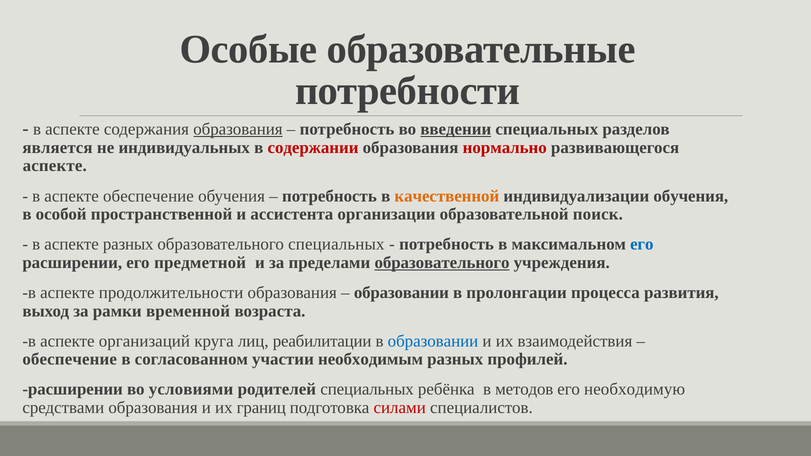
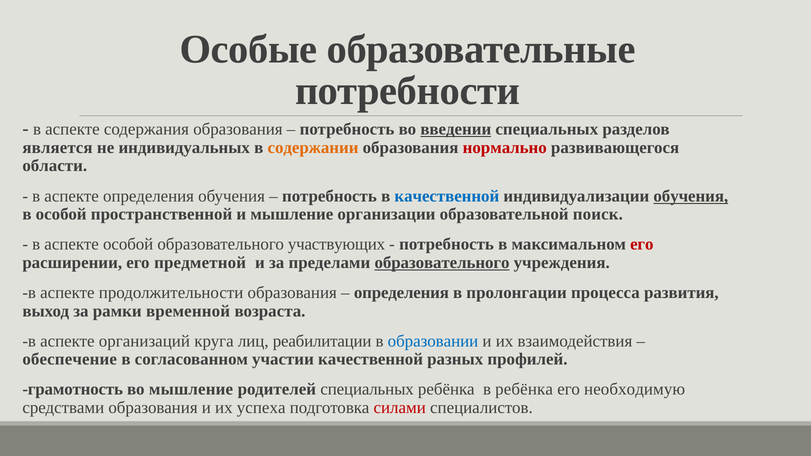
образования underline: present -> none (238, 129)
содержании colour: red -> orange (313, 148)
аспекте: аспекте -> области (55, 166)
аспекте обеспечение: обеспечение -> определения (149, 196)
качественной colour: orange -> blue (447, 196)
обучения underline: none -> present (691, 196)
и ассистента: ассистента -> мышление (292, 214)
аспекте разных: разных -> особой (128, 244)
образовательного специальных: специальных -> участвующих (337, 244)
его colour: blue -> red (642, 244)
образовании: образовании -> определения (401, 293)
участии необходимым: необходимым -> качественной (371, 359)
расширении: расширении -> грамотность (73, 390)
во условиями: условиями -> мышление (191, 390)
в методов: методов -> ребёнка (524, 390)
границ: границ -> успеха (261, 408)
